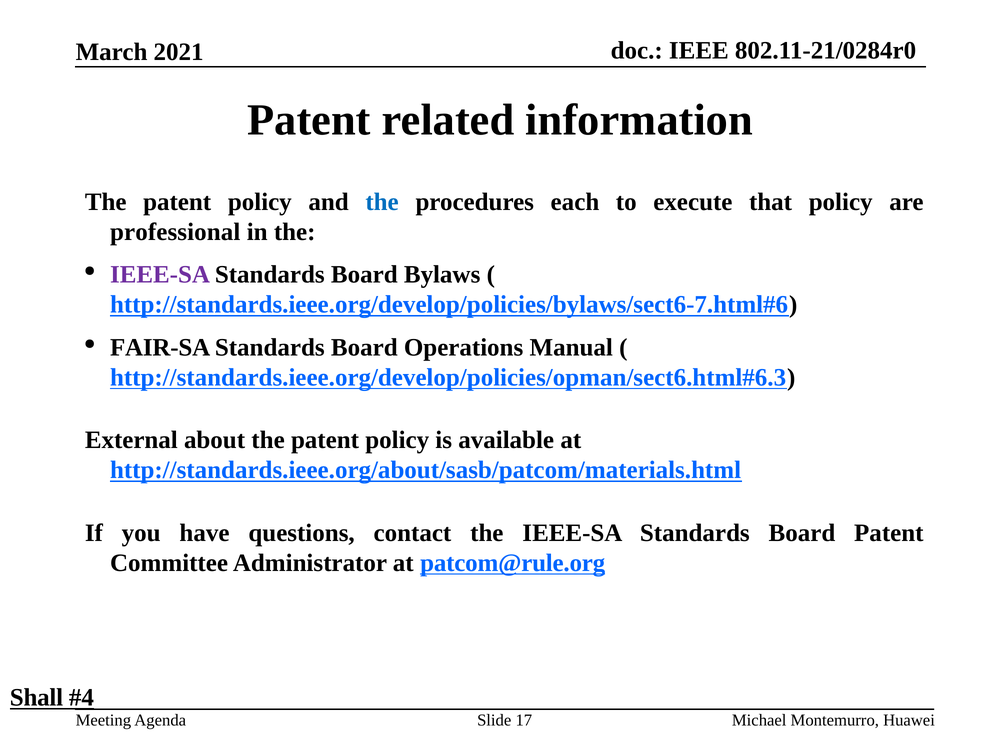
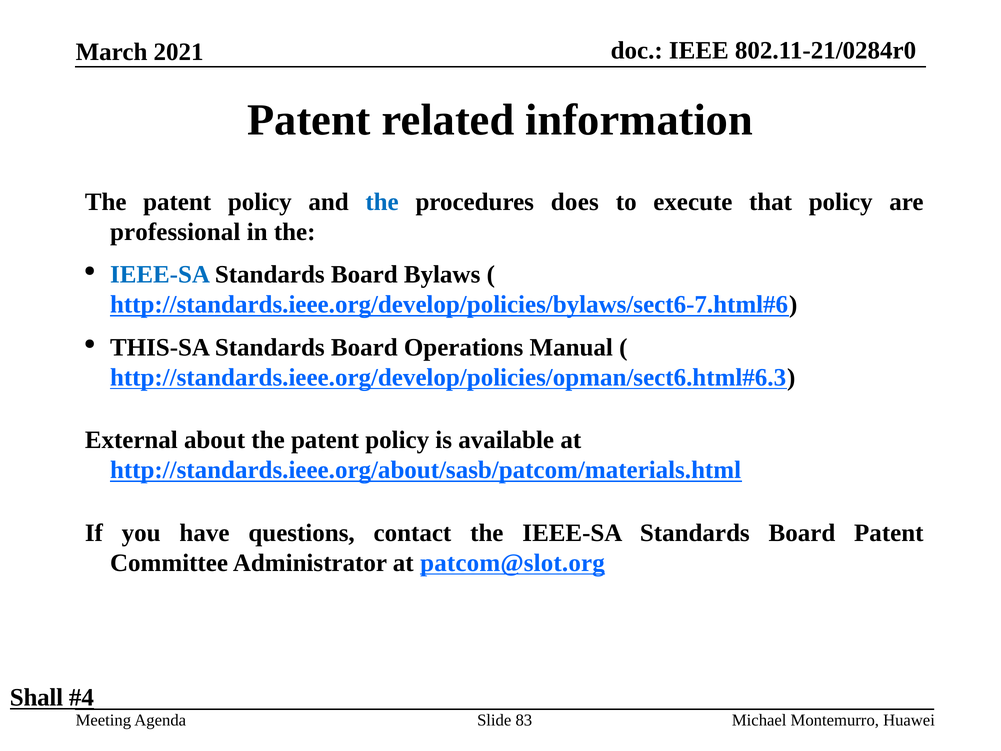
each: each -> does (575, 202)
IEEE-SA colour: purple -> blue (160, 275)
FAIR-SA: FAIR-SA -> THIS-SA (160, 347)
patcom@rule.org: patcom@rule.org -> patcom@slot.org (513, 563)
17: 17 -> 83 (524, 720)
